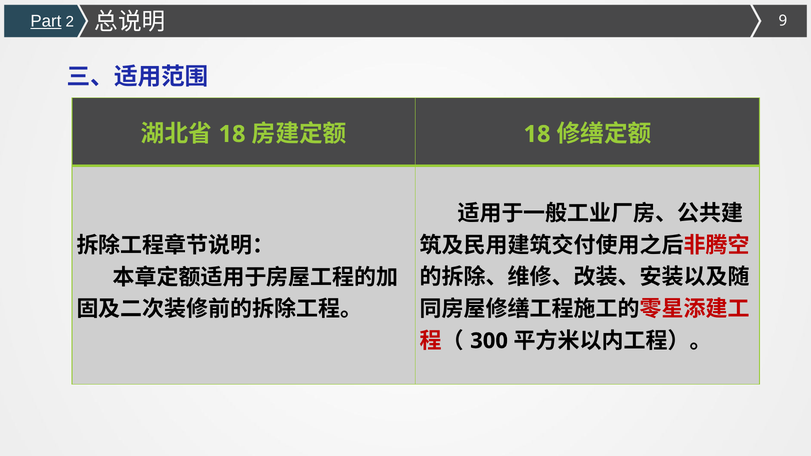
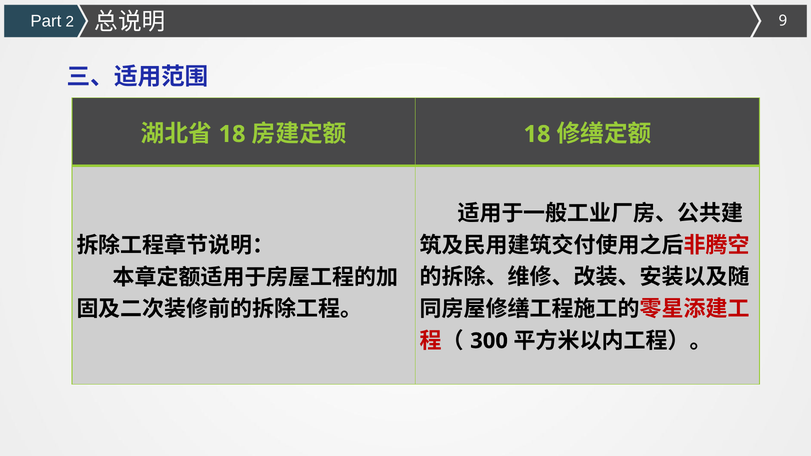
Part underline: present -> none (46, 21)
